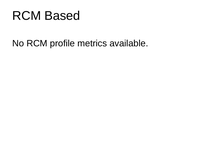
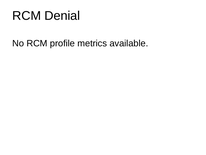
Based: Based -> Denial (62, 16)
